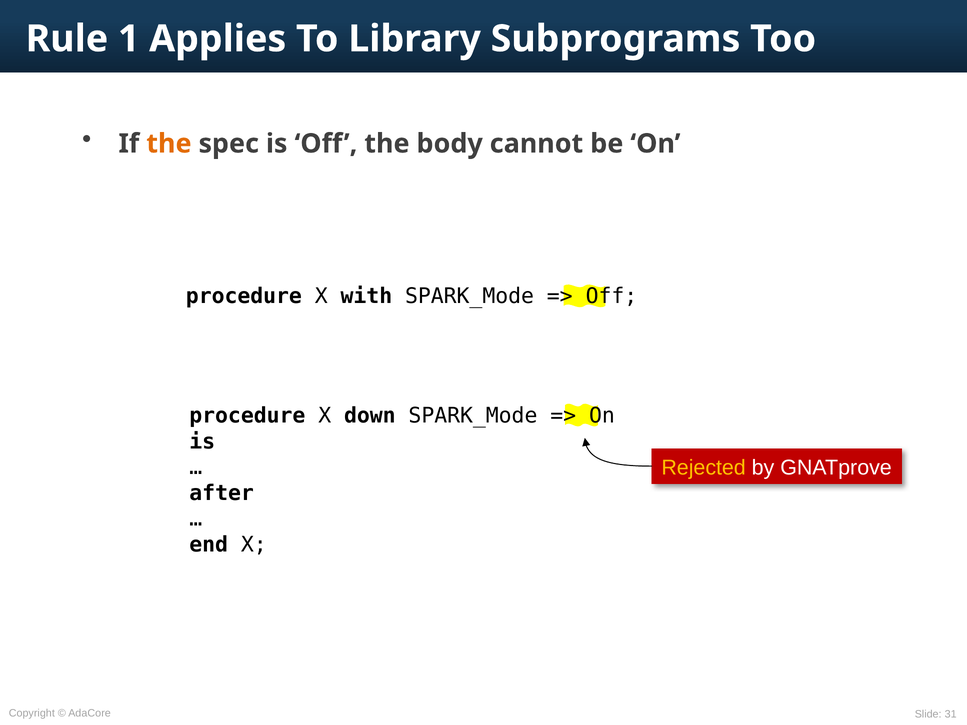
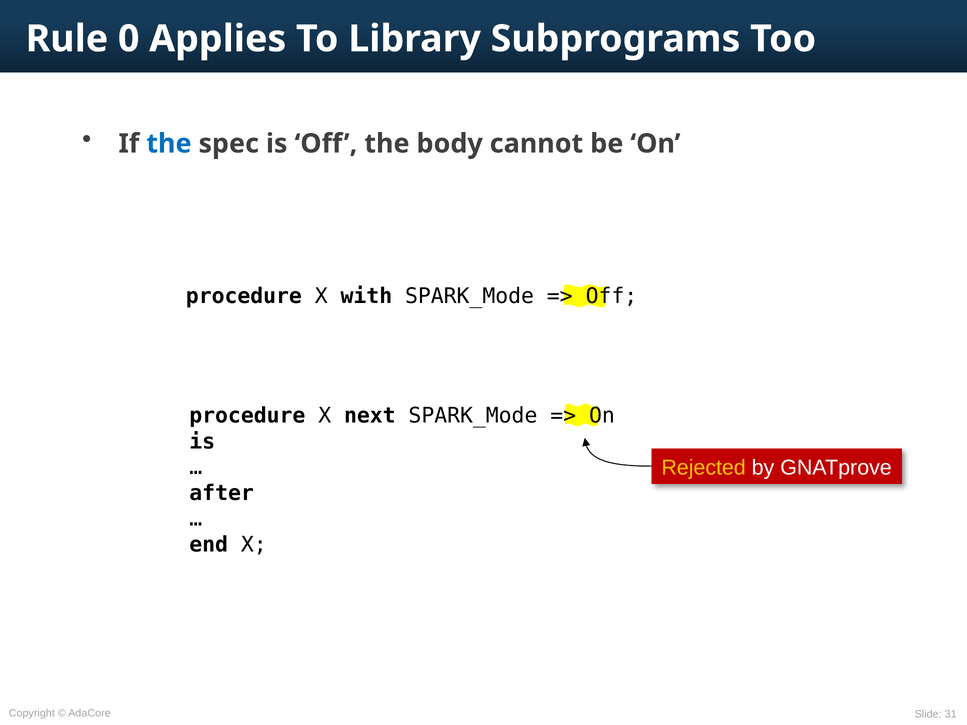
1: 1 -> 0 (129, 39)
the colour: orange -> blue (169, 144)
down: down -> next (370, 416)
